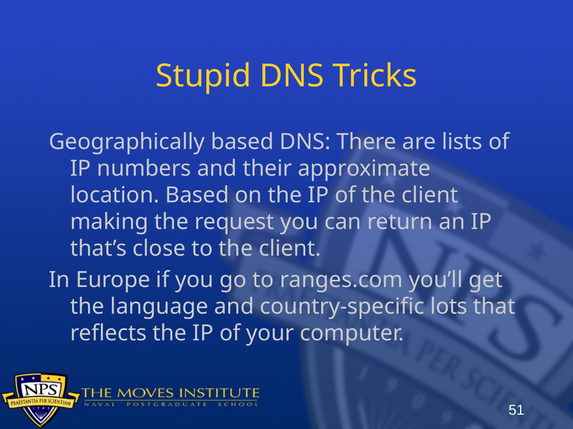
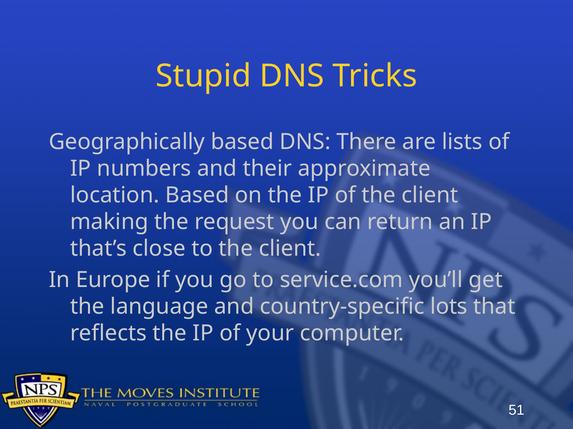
ranges.com: ranges.com -> service.com (341, 280)
